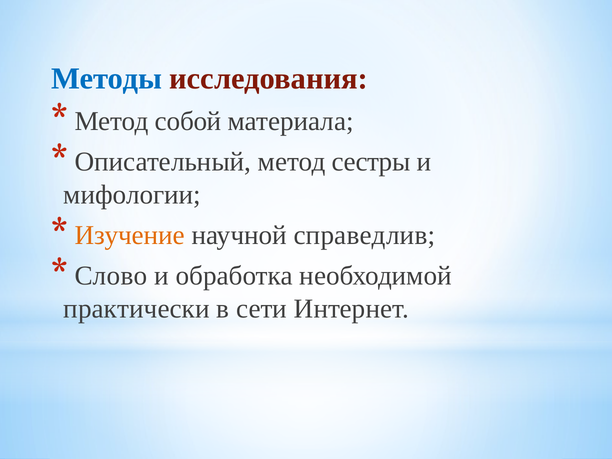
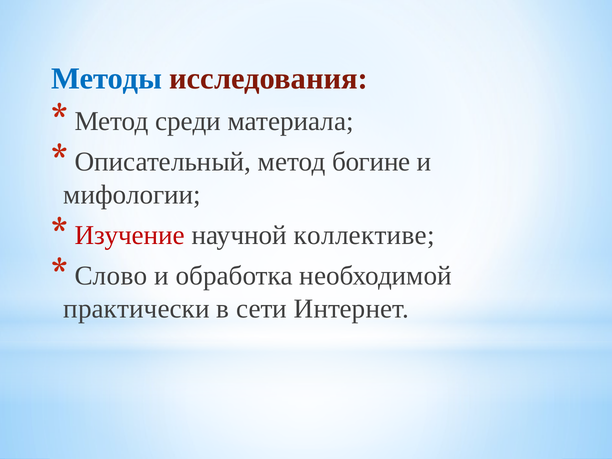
собой: собой -> среди (188, 121)
сестры: сестры -> богине (371, 162)
Изучение colour: orange -> red (130, 235)
справедлив: справедлив -> коллективе (364, 235)
